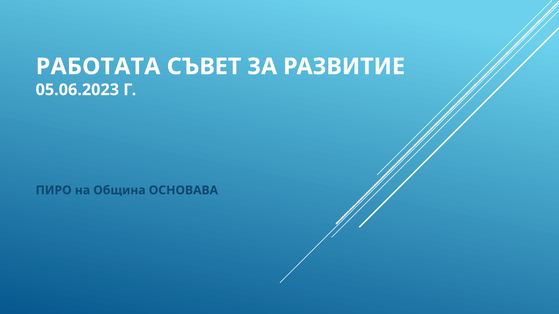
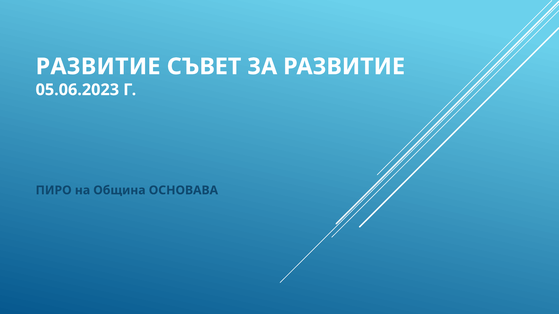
РАБОТАТА: РАБОТАТА -> РАЗВИТИЕ (98, 67)
